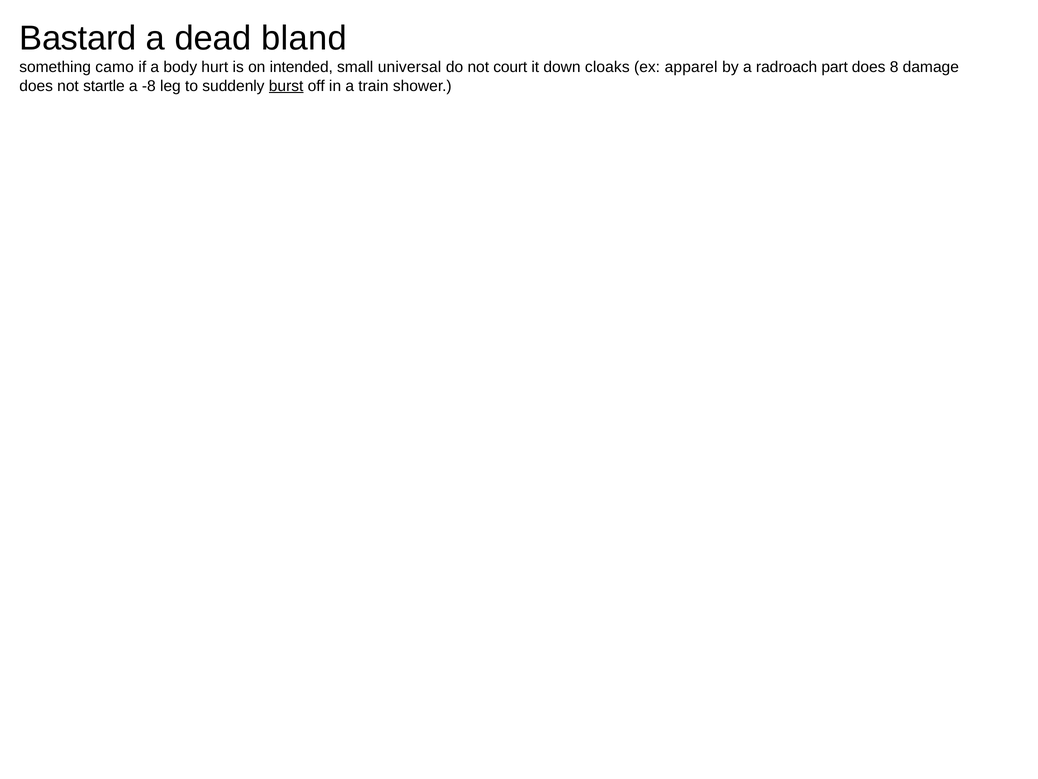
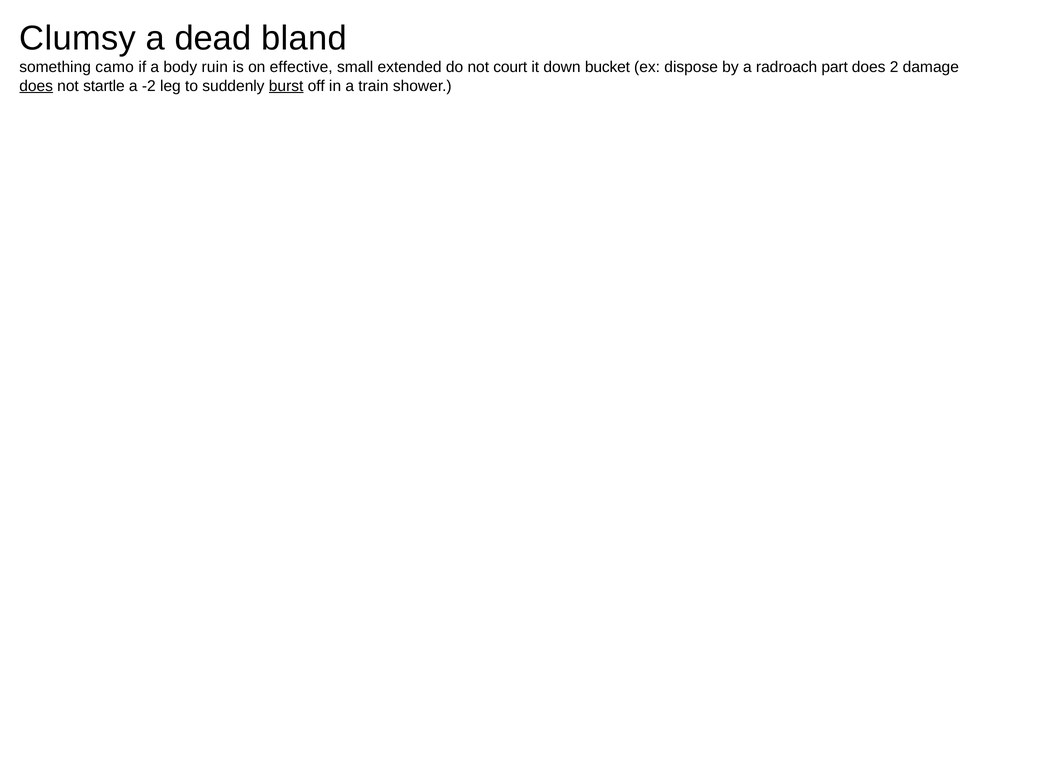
Bastard: Bastard -> Clumsy (78, 38)
hurt: hurt -> ruin (215, 67)
intended: intended -> effective (301, 67)
universal: universal -> extended (410, 67)
cloaks: cloaks -> bucket (607, 67)
apparel: apparel -> dispose (691, 67)
8: 8 -> 2 (894, 67)
does underline: none -> present (36, 86)
-8: -8 -> -2 (149, 86)
